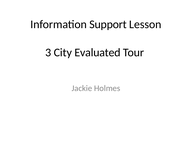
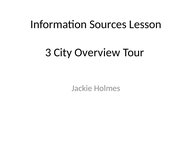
Support: Support -> Sources (108, 24)
Evaluated: Evaluated -> Overview (97, 52)
